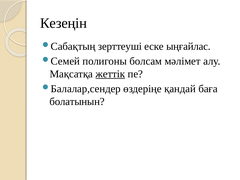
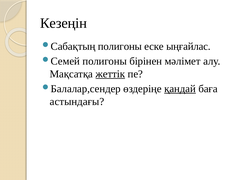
зерттеуші: зерттеуші -> полигоны (120, 46)
болсам: болсам -> бірінен (146, 61)
қандай underline: none -> present (180, 89)
болатынын: болатынын -> астындағы (77, 102)
